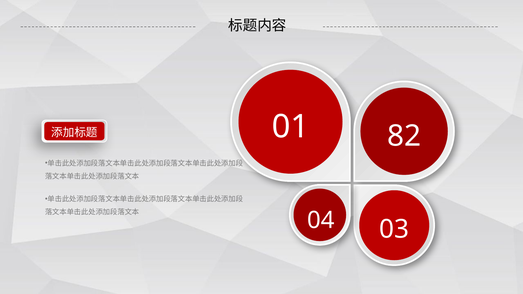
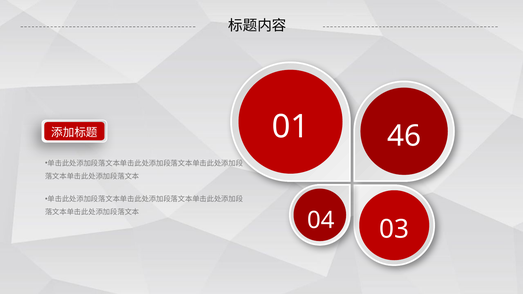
82: 82 -> 46 (404, 136)
